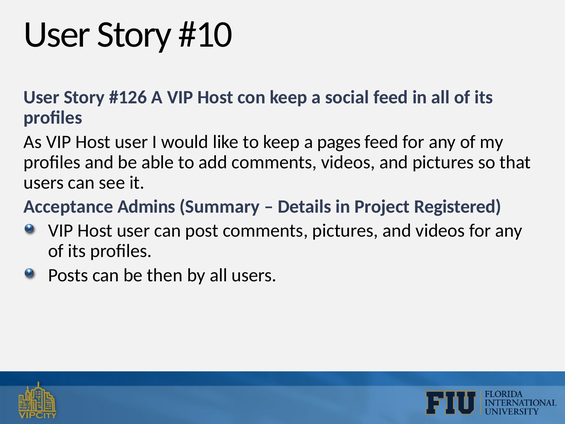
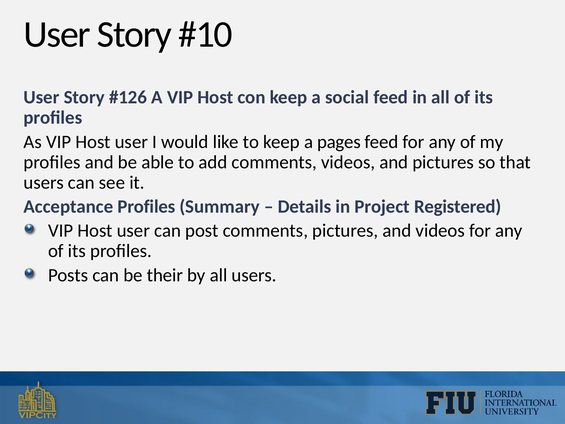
Acceptance Admins: Admins -> Profiles (146, 206)
then: then -> their (165, 275)
